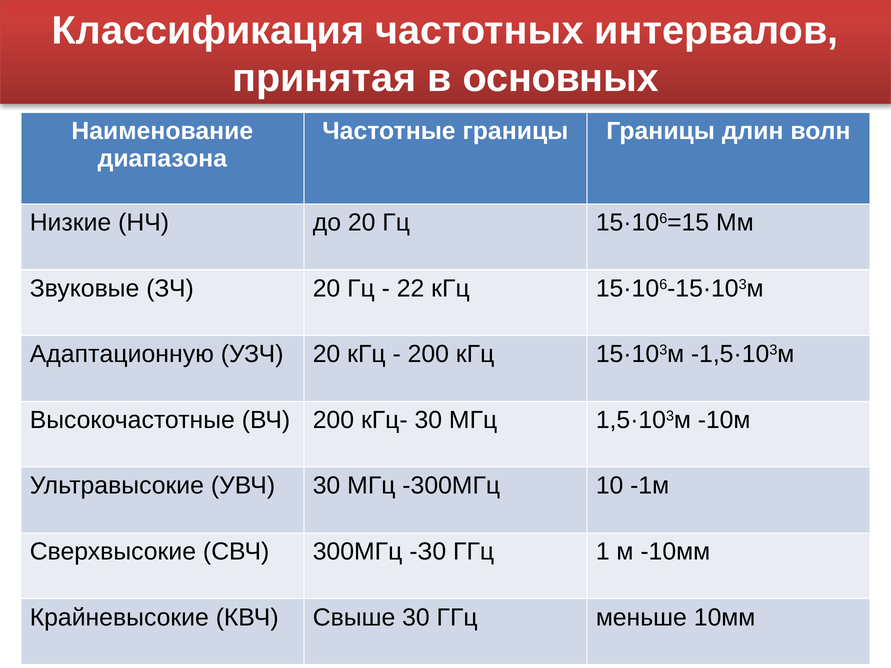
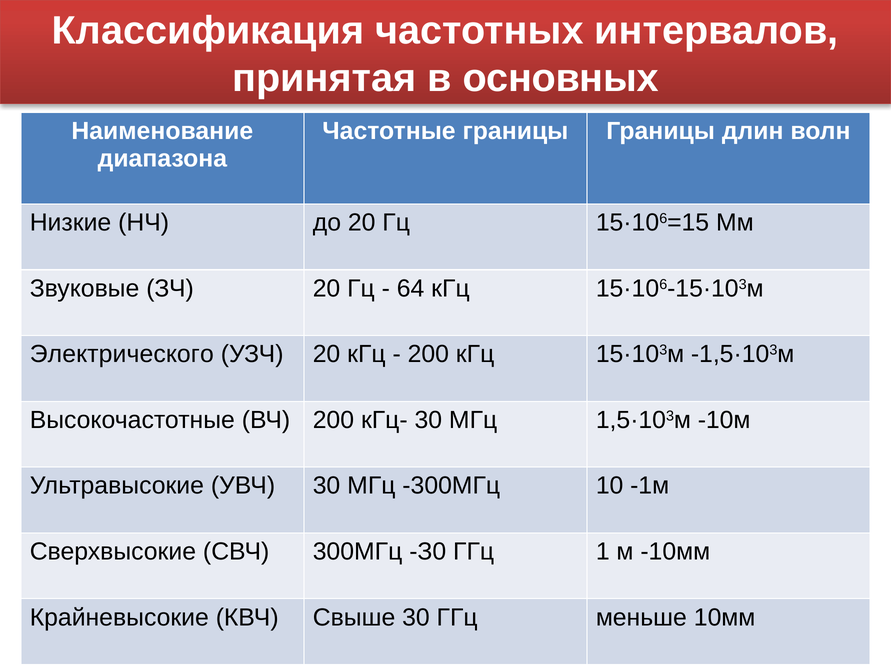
22: 22 -> 64 (411, 289)
Адаптационную: Адаптационную -> Электрического (122, 354)
